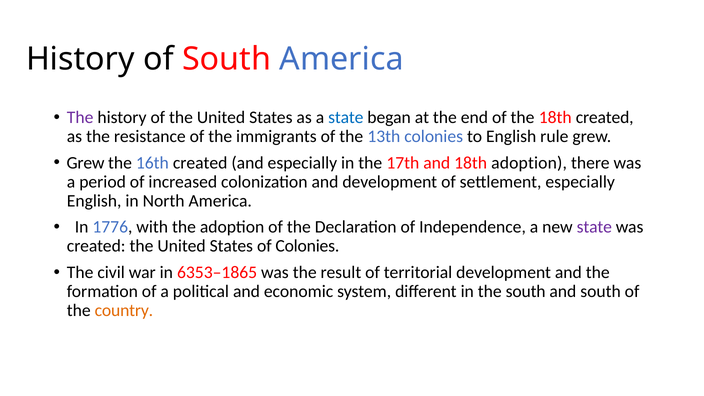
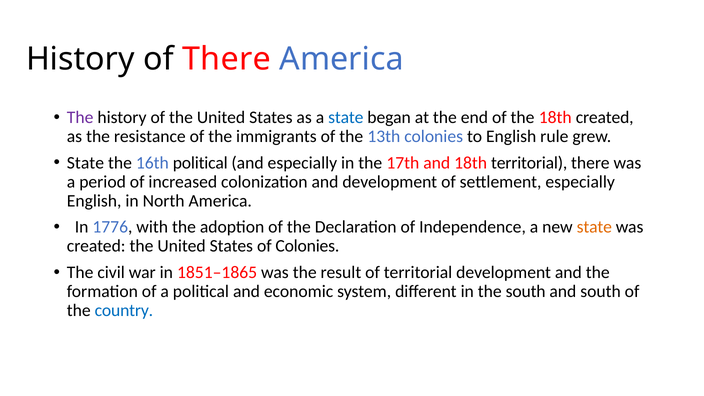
of South: South -> There (226, 59)
Grew: Grew -> State (85, 163)
16th created: created -> political (200, 163)
18th adoption: adoption -> territorial (529, 163)
state colour: purple -> orange (594, 227)
6353–1865: 6353–1865 -> 1851–1865 (217, 272)
country colour: orange -> blue (124, 310)
